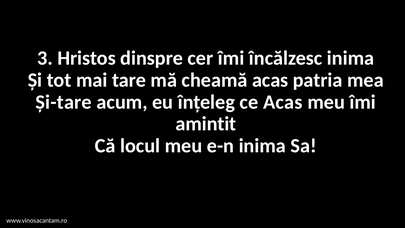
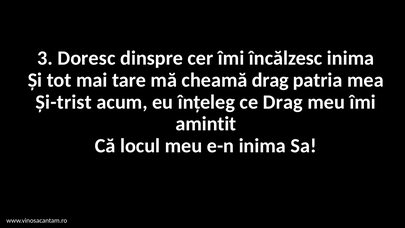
Hristos: Hristos -> Doresc (87, 58)
cheamă acas: acas -> drag (270, 80)
Și-tare: Și-tare -> Și-trist (64, 102)
ce Acas: Acas -> Drag (283, 102)
